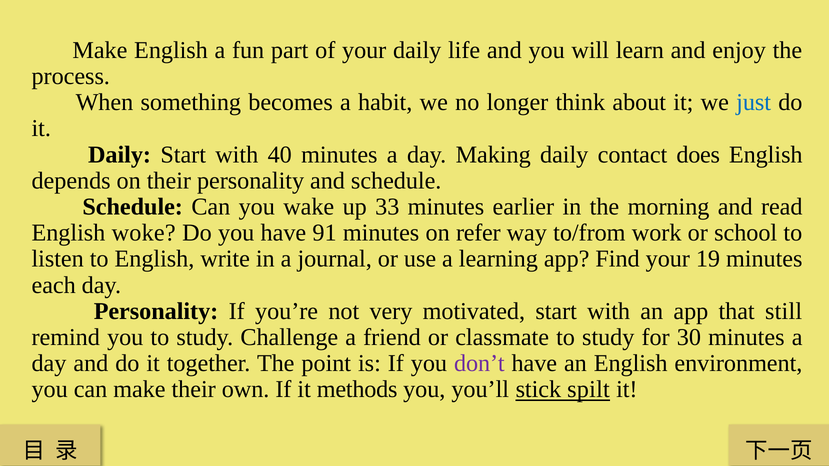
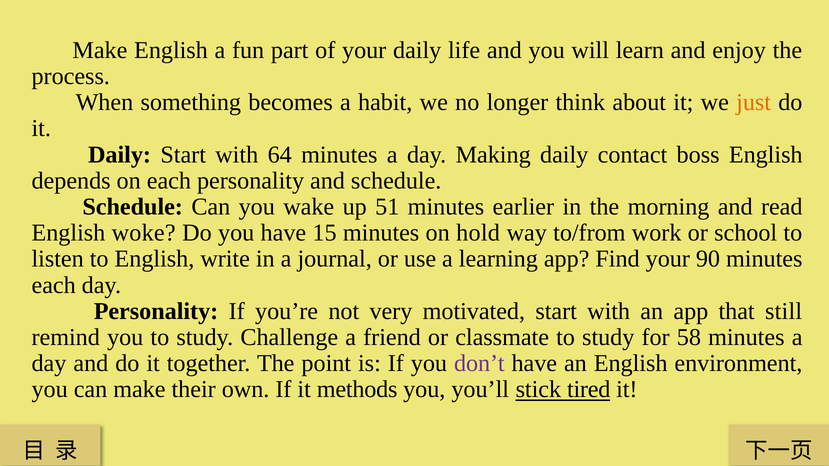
just colour: blue -> orange (754, 102)
40: 40 -> 64 (280, 155)
does: does -> boss (698, 155)
on their: their -> each (169, 181)
33: 33 -> 51 (387, 207)
91: 91 -> 15 (325, 233)
refer: refer -> hold (478, 233)
19: 19 -> 90 (708, 259)
30: 30 -> 58 (689, 338)
spilt: spilt -> tired (589, 390)
